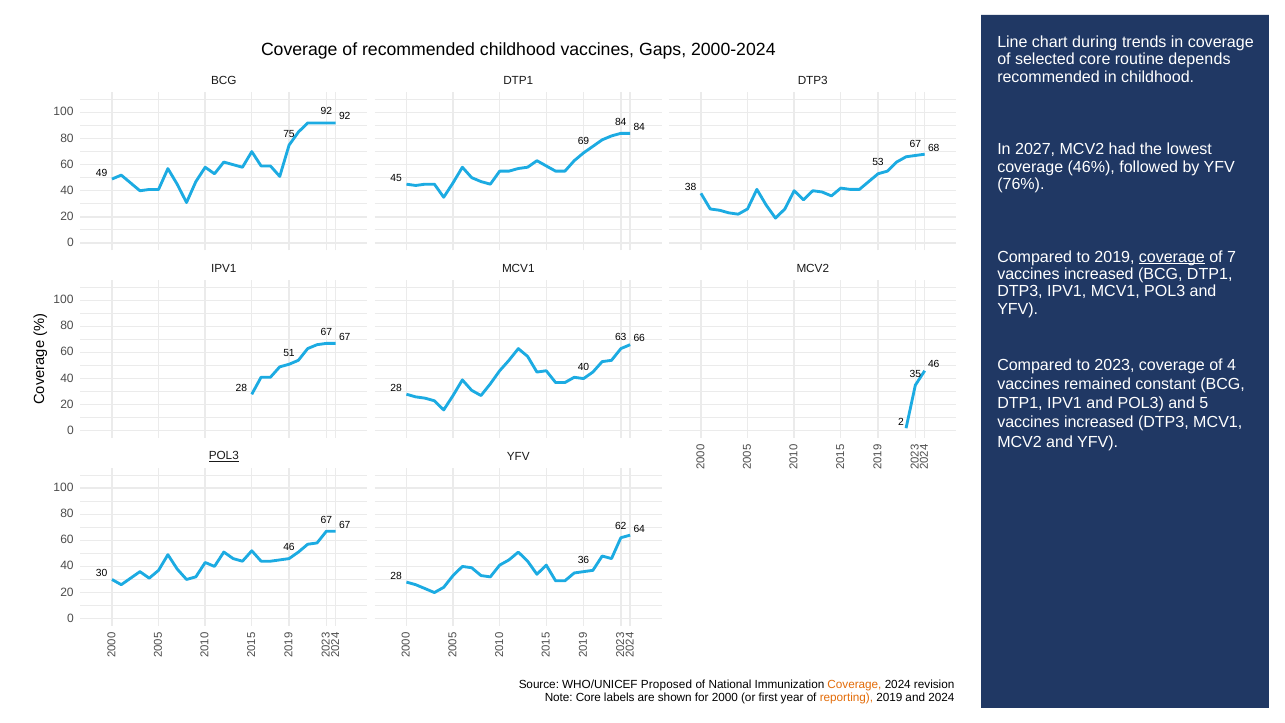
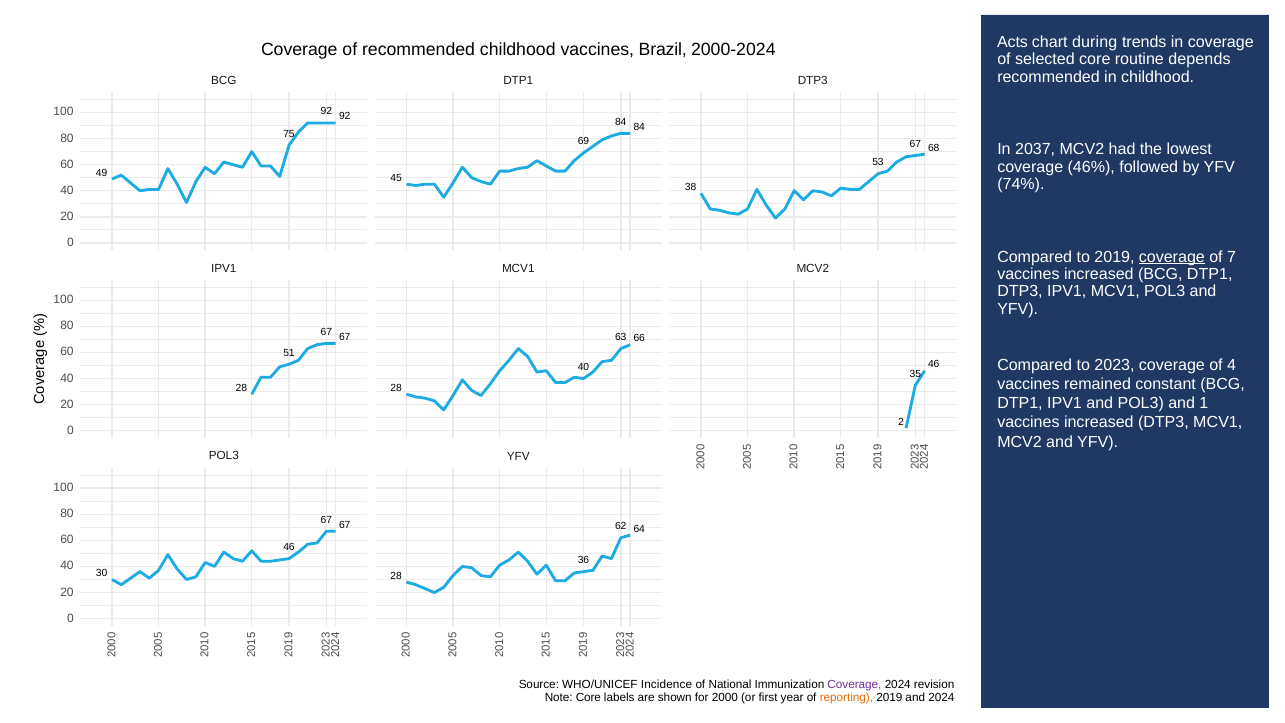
Line: Line -> Acts (1012, 42)
Gaps: Gaps -> Brazil (663, 50)
2027: 2027 -> 2037 (1035, 150)
76%: 76% -> 74% (1021, 184)
and 5: 5 -> 1 (1204, 403)
POL3 underline: present -> none (224, 456)
Proposed: Proposed -> Incidence (667, 685)
Coverage colour: orange -> purple (854, 685)
